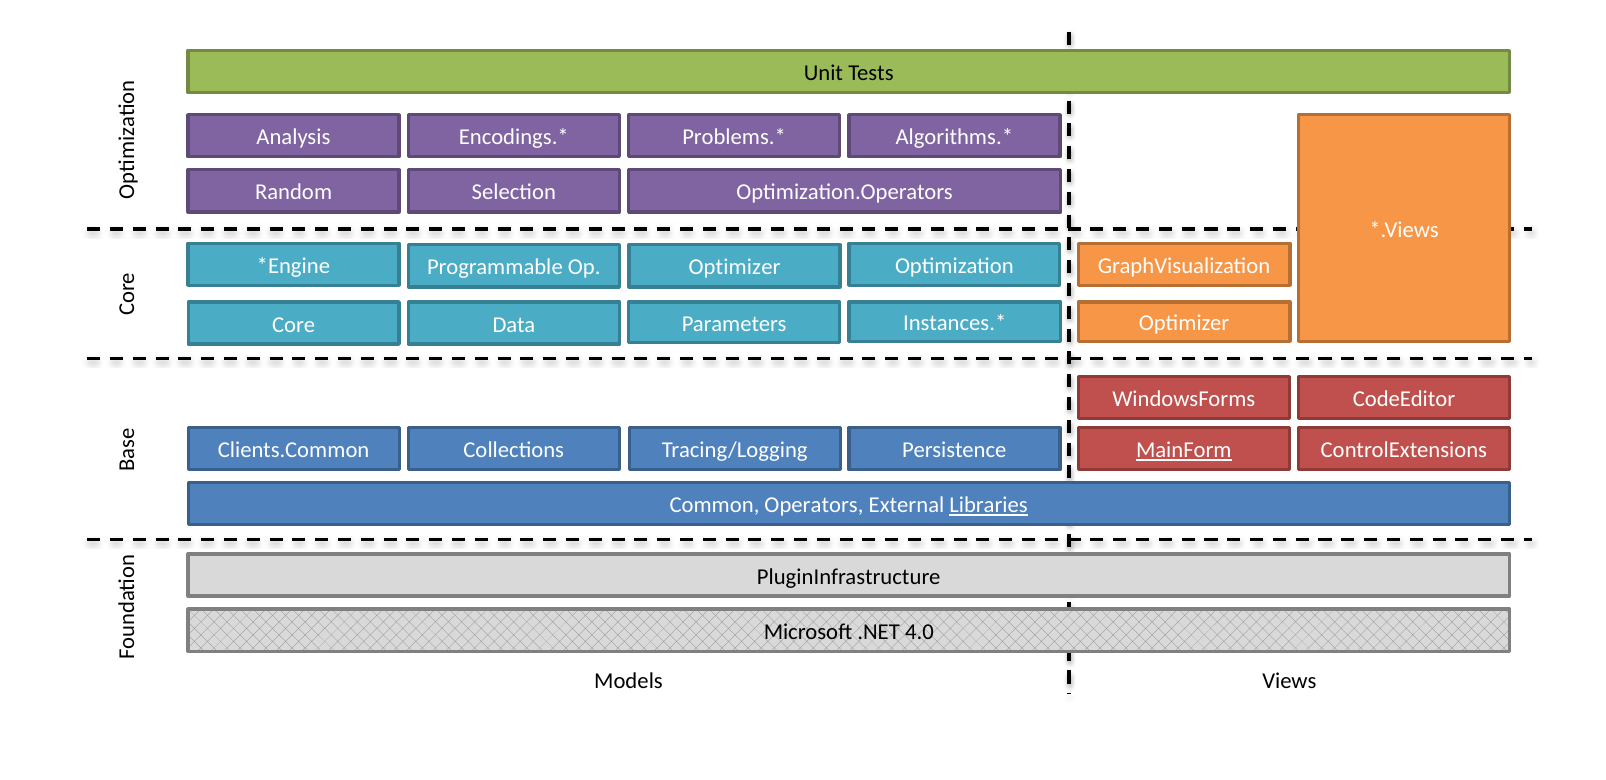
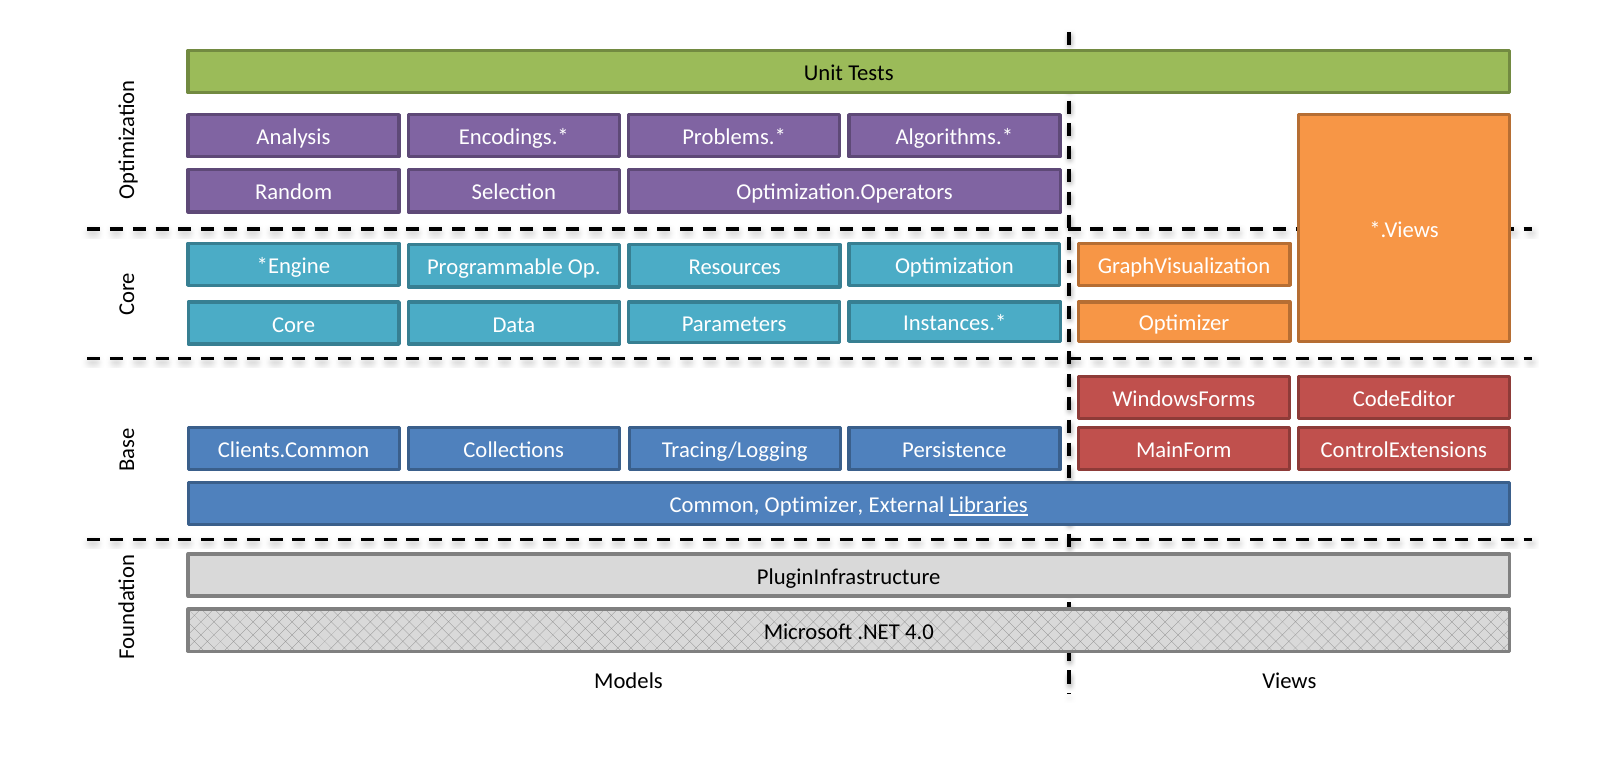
Optimizer: Optimizer -> Resources (735, 267)
MainForm underline: present -> none (1184, 450)
Common Operators: Operators -> Optimizer (814, 505)
